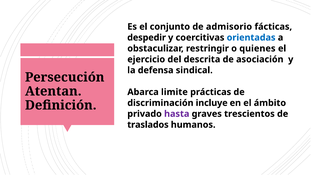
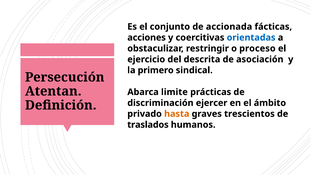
admisorio: admisorio -> accionada (229, 27)
despedir: despedir -> acciones (147, 38)
quienes: quienes -> proceso (257, 48)
defensa: defensa -> primero (156, 70)
incluye: incluye -> ejercer (212, 103)
hasta colour: purple -> orange (177, 114)
